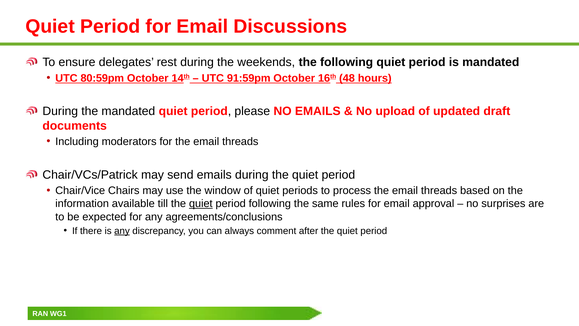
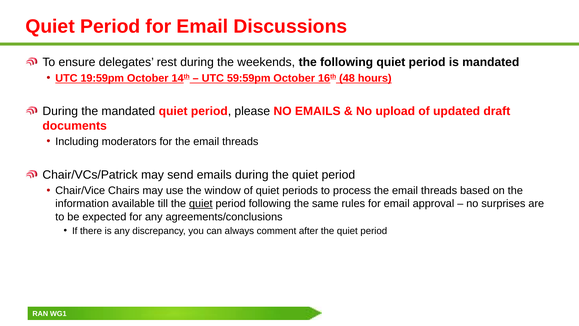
80:59pm: 80:59pm -> 19:59pm (102, 78)
91:59pm: 91:59pm -> 59:59pm (249, 78)
any underline: present -> none (122, 231)
